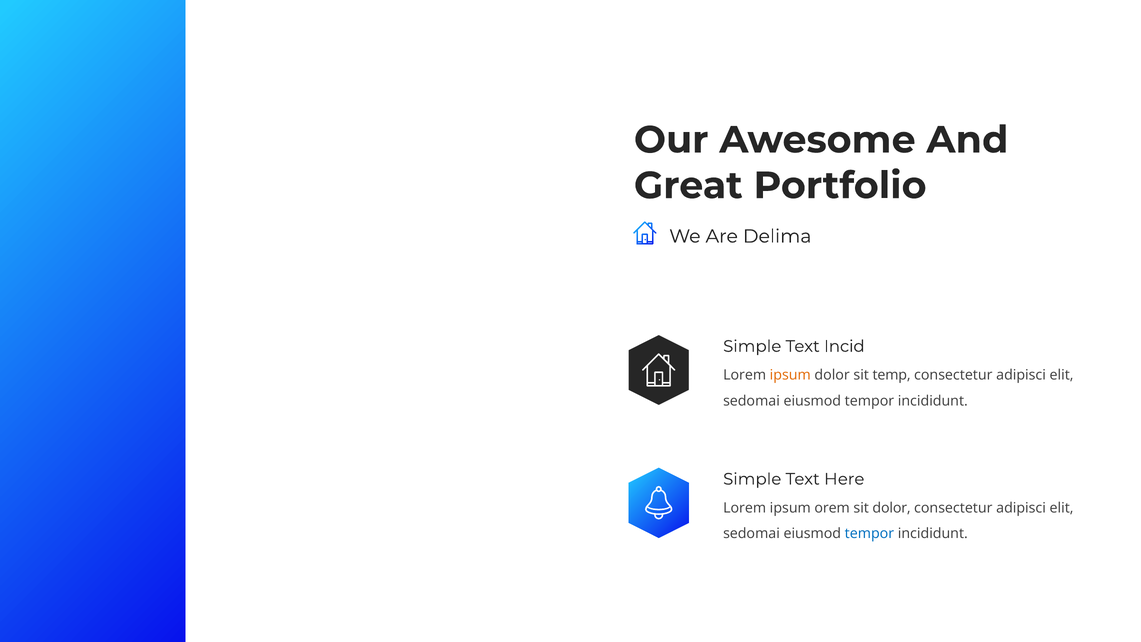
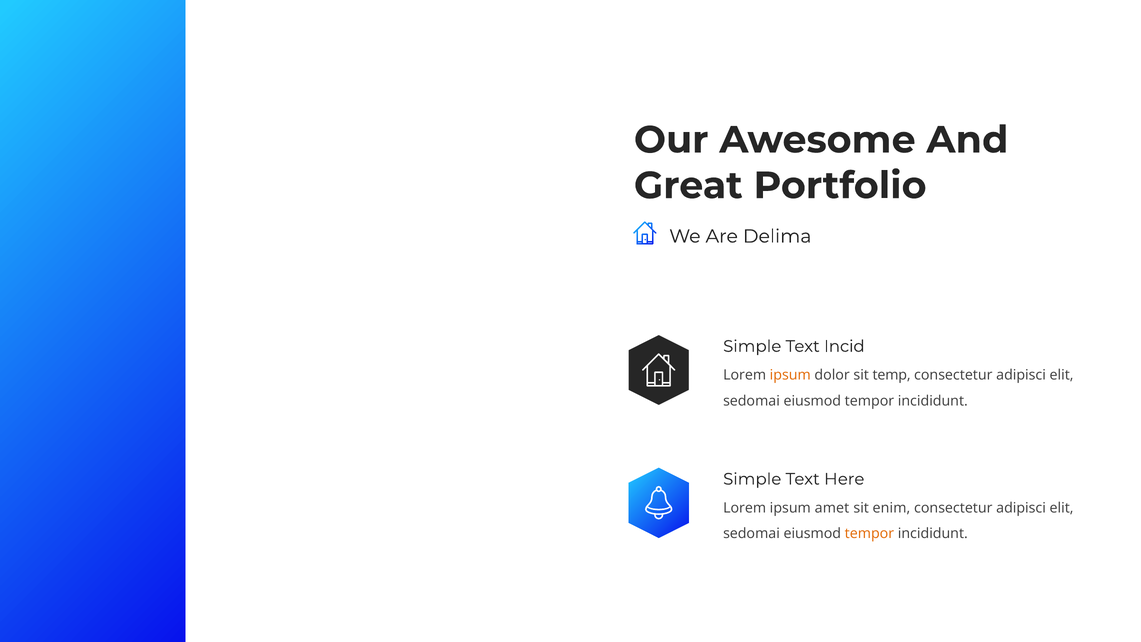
orem: orem -> amet (832, 508)
sit dolor: dolor -> enim (891, 508)
tempor colour: blue -> orange (869, 534)
